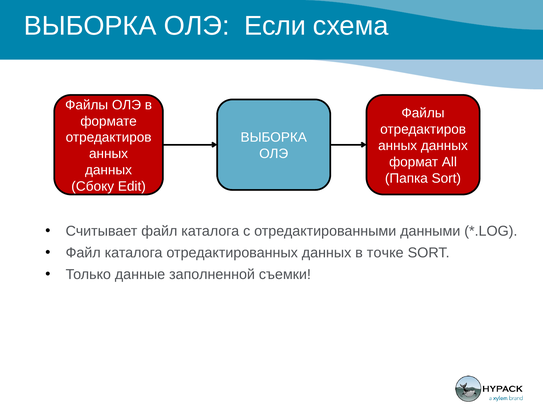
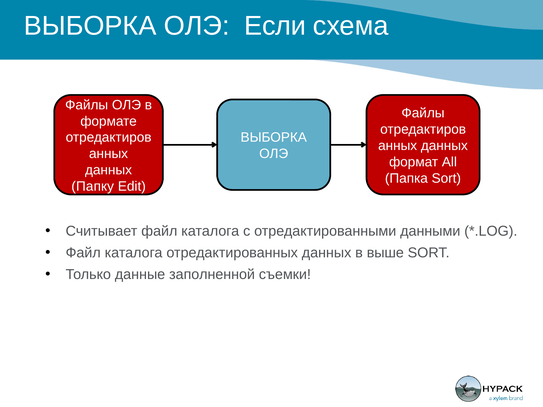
Сбоку: Сбоку -> Папку (93, 186)
точке: точке -> выше (385, 253)
